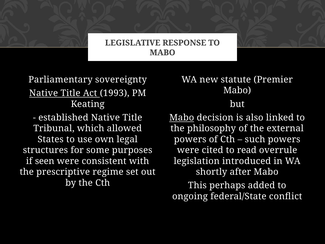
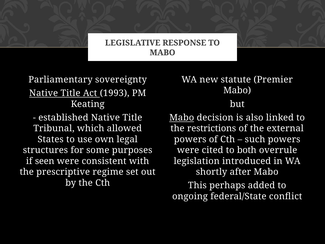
philosophy: philosophy -> restrictions (212, 128)
read: read -> both (247, 150)
